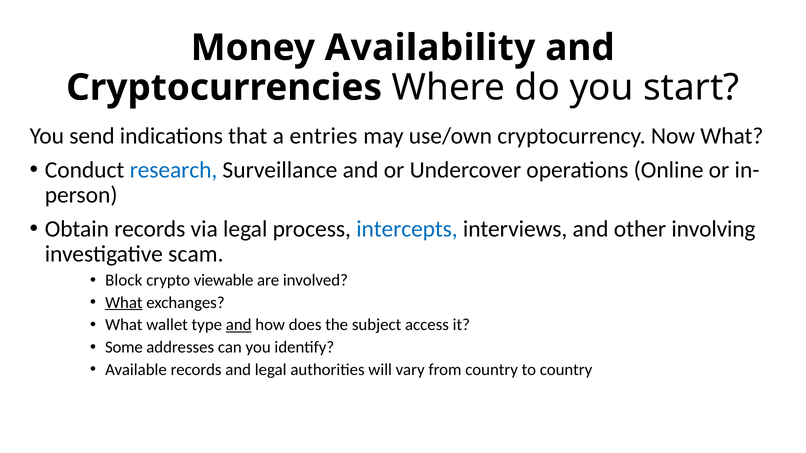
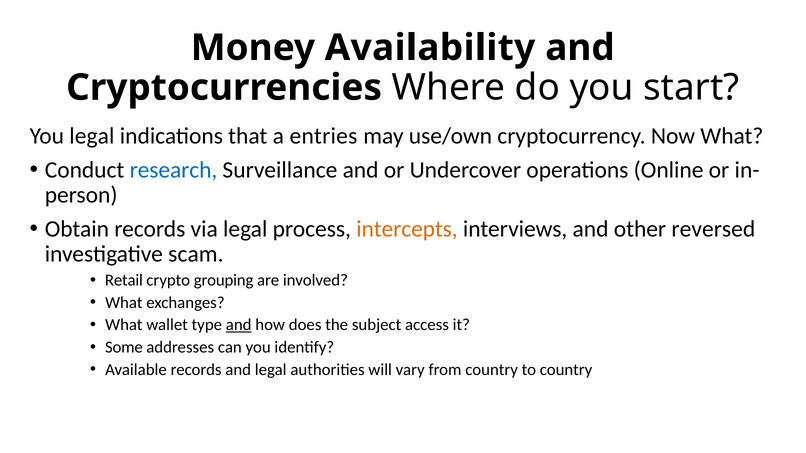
You send: send -> legal (92, 136)
intercepts colour: blue -> orange (407, 229)
involving: involving -> reversed (713, 229)
Block: Block -> Retail (124, 280)
viewable: viewable -> grouping (224, 280)
What underline: present -> none (124, 303)
